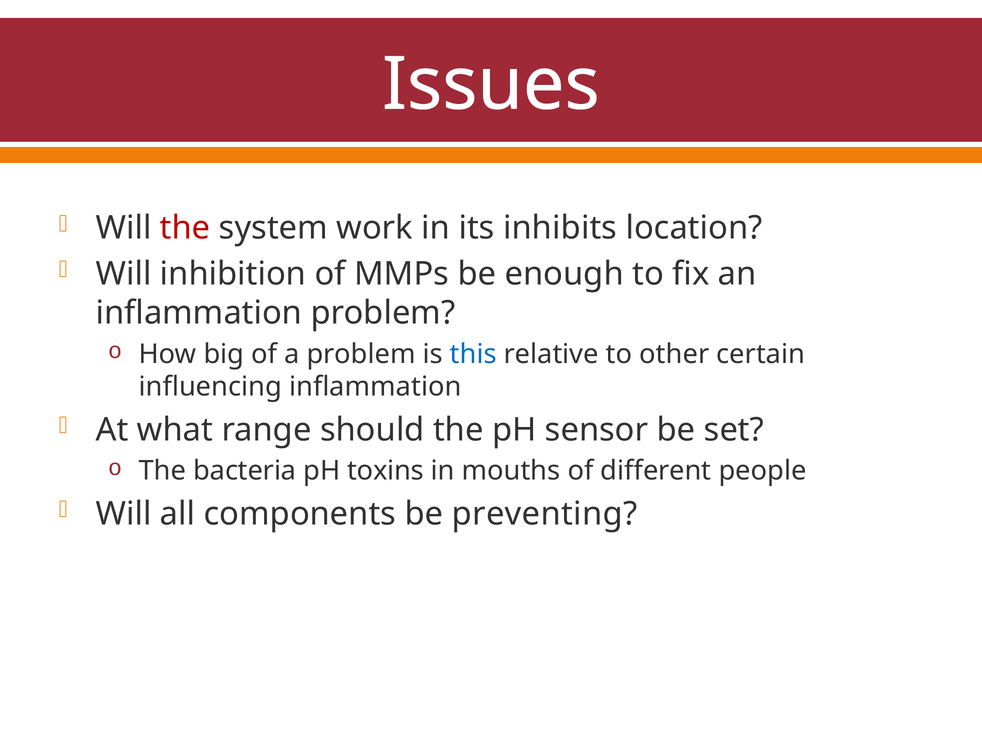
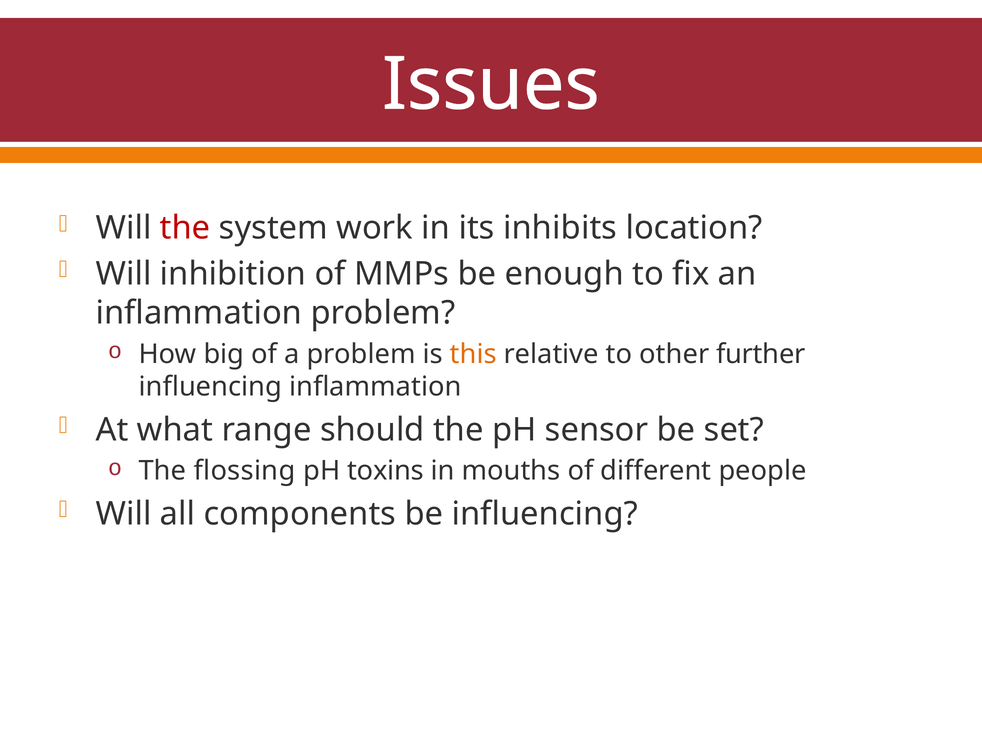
this colour: blue -> orange (473, 354)
certain: certain -> further (761, 354)
bacteria: bacteria -> flossing (245, 471)
be preventing: preventing -> influencing (545, 514)
